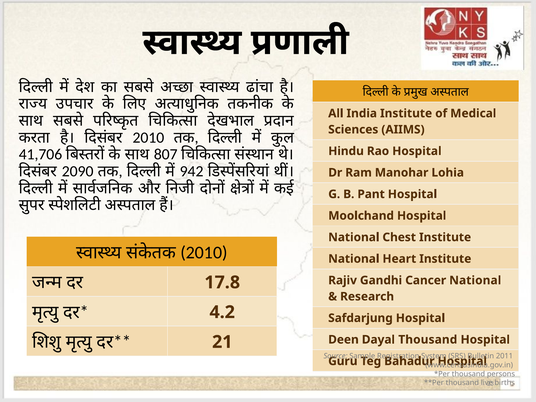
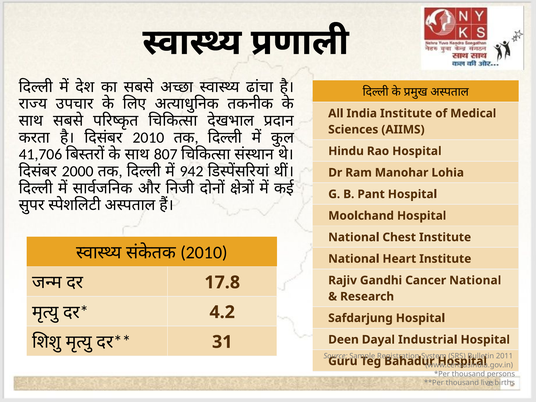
2090: 2090 -> 2000 (78, 171)
21: 21 -> 31 (222, 342)
Dayal Thousand: Thousand -> Industrial (428, 340)
